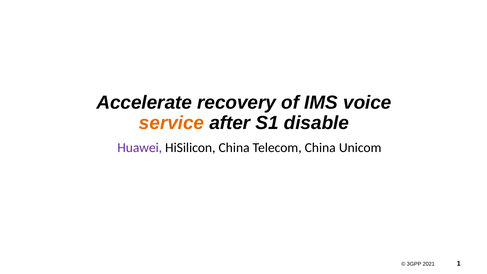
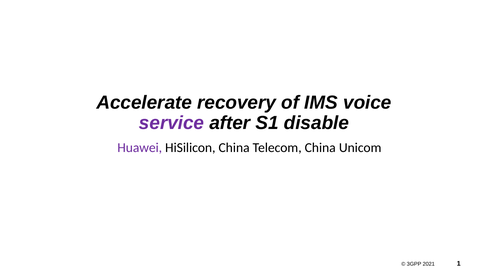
service colour: orange -> purple (172, 123)
